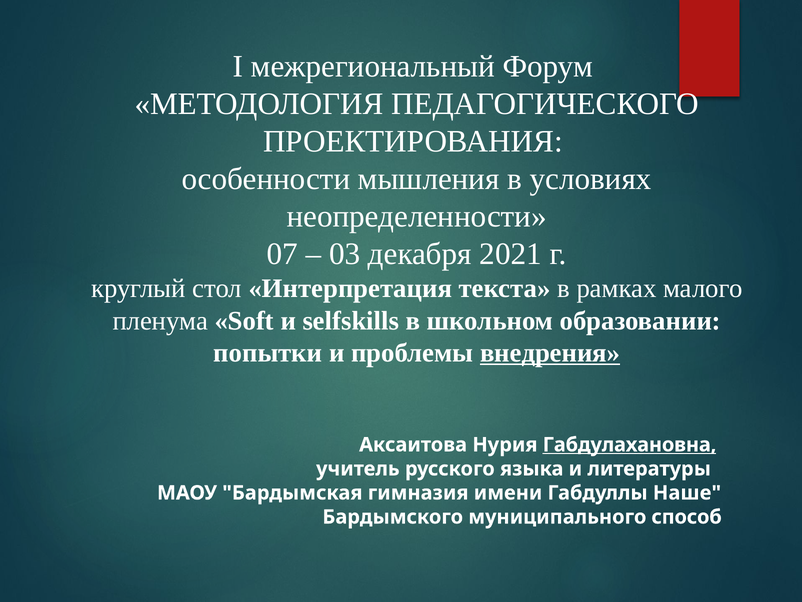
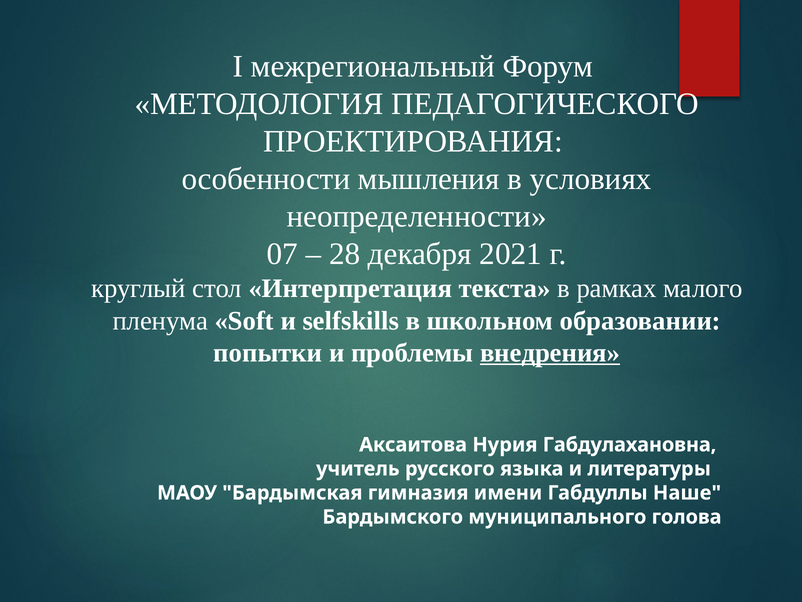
03: 03 -> 28 (345, 254)
Габдулахановна underline: present -> none (630, 444)
способ: способ -> голова (687, 517)
